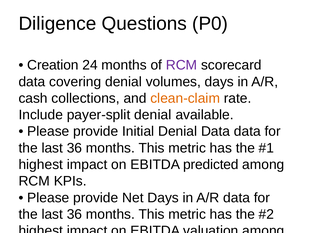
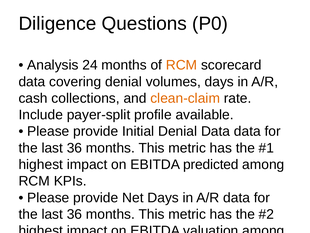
Creation: Creation -> Analysis (53, 65)
RCM colour: purple -> orange (182, 65)
payer-split denial: denial -> profile (153, 115)
